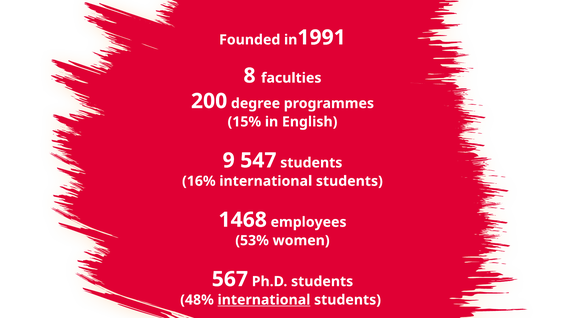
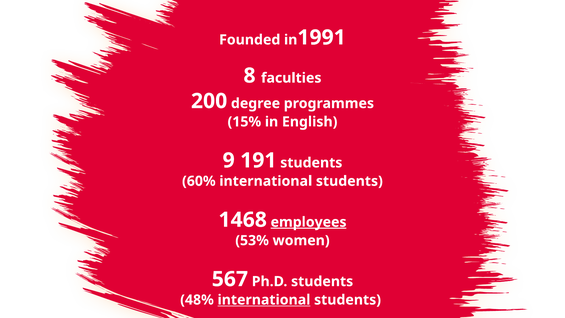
547: 547 -> 191 (258, 160)
16%: 16% -> 60% (199, 181)
employees underline: none -> present (309, 222)
